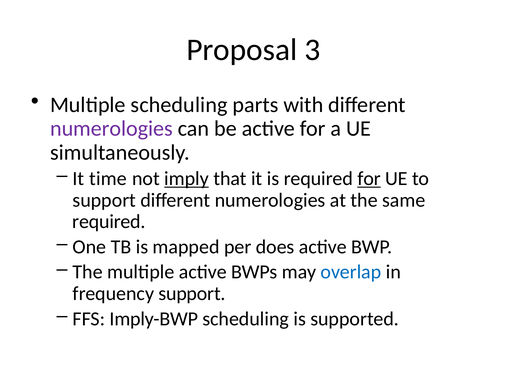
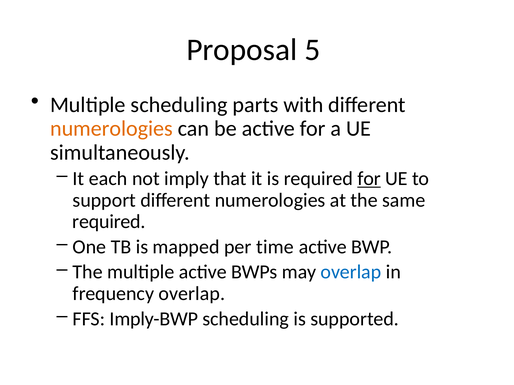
3: 3 -> 5 (312, 50)
numerologies colour: purple -> orange (112, 129)
time: time -> each (108, 179)
imply underline: present -> none (187, 179)
does: does -> time (275, 247)
frequency support: support -> overlap (192, 294)
